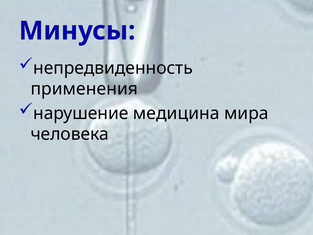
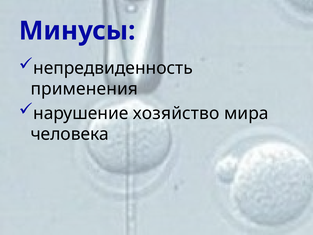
медицина: медицина -> хозяйство (176, 113)
